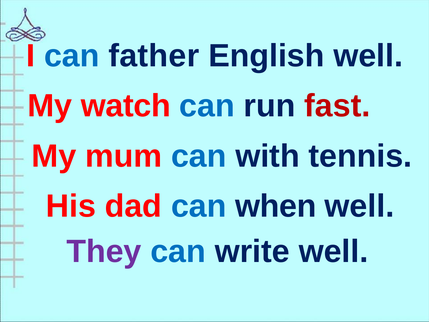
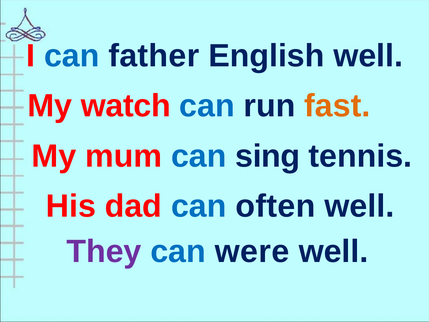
fast colour: red -> orange (337, 106)
with: with -> sing (268, 156)
when: when -> often (275, 206)
write: write -> were (252, 251)
